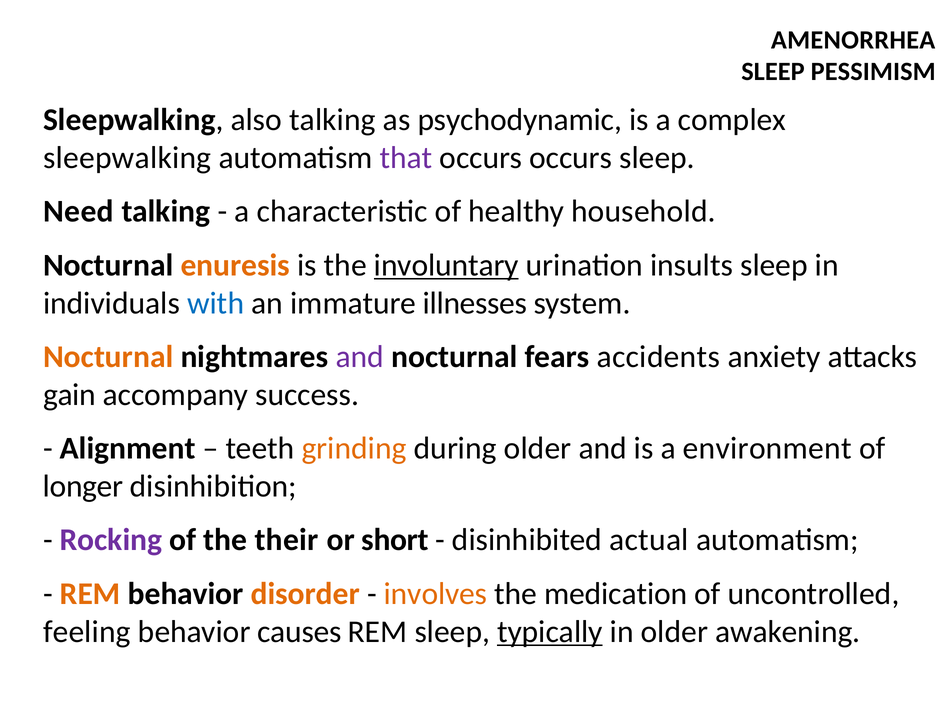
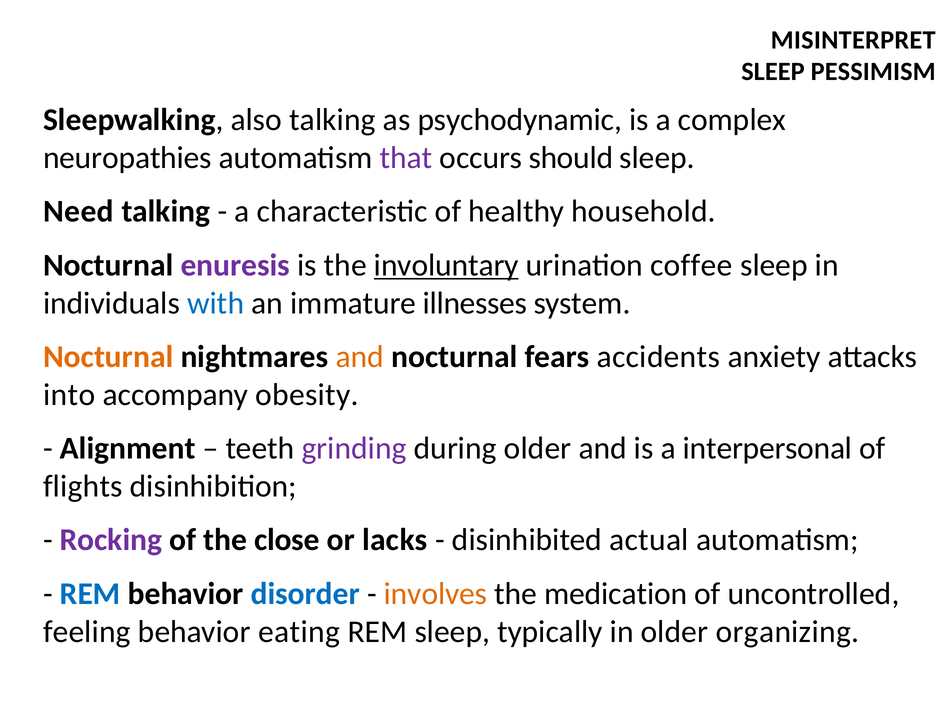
AMENORRHEA: AMENORRHEA -> MISINTERPRET (853, 40)
sleepwalking: sleepwalking -> neuropathies (127, 158)
occurs occurs: occurs -> should (571, 158)
enuresis colour: orange -> purple (235, 265)
insults: insults -> coffee (691, 265)
and colour: purple -> orange (360, 357)
gain: gain -> into (69, 395)
success: success -> obesity (307, 395)
grinding colour: orange -> purple (354, 448)
environment: environment -> interpersonal (768, 448)
longer: longer -> flights (83, 486)
their: their -> close (287, 540)
short: short -> lacks (395, 540)
REM colour: orange -> blue (90, 594)
disorder colour: orange -> blue (305, 594)
causes: causes -> eating (299, 632)
typically underline: present -> none (550, 632)
awakening: awakening -> organizing (788, 632)
